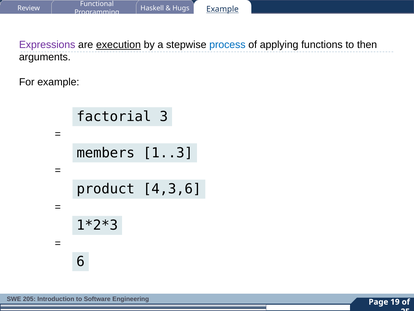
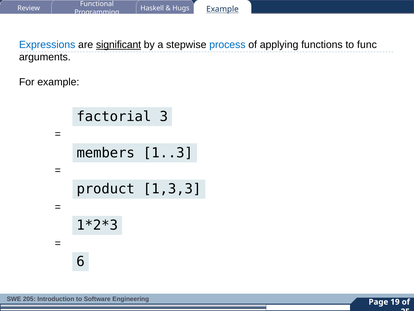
Expressions colour: purple -> blue (47, 45)
execution: execution -> significant (119, 45)
then: then -> func (367, 45)
4,3,6: 4,3,6 -> 1,3,3 (172, 189)
